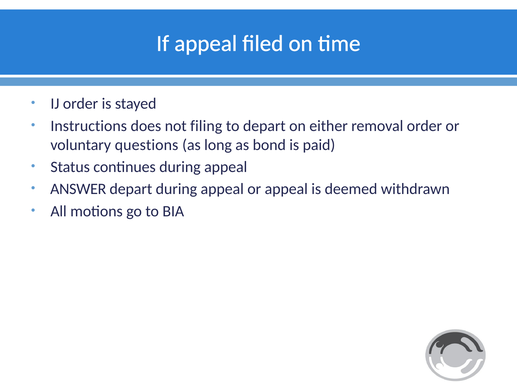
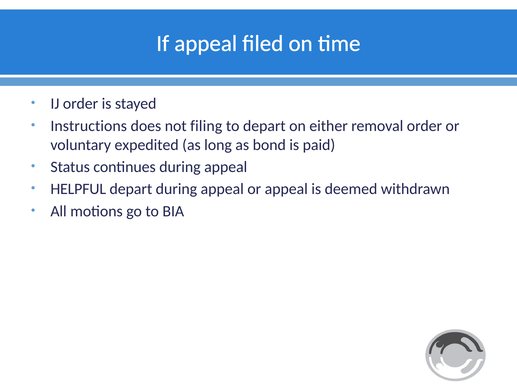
questions: questions -> expedited (147, 145)
ANSWER: ANSWER -> HELPFUL (78, 189)
